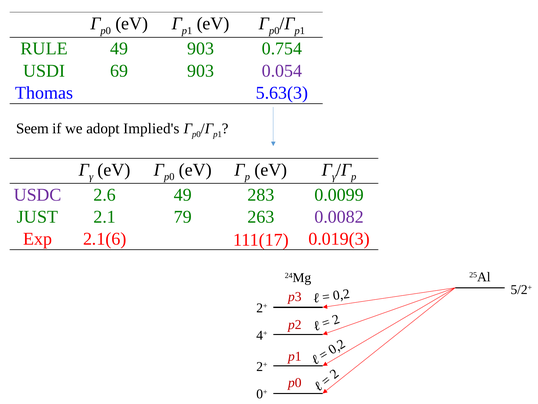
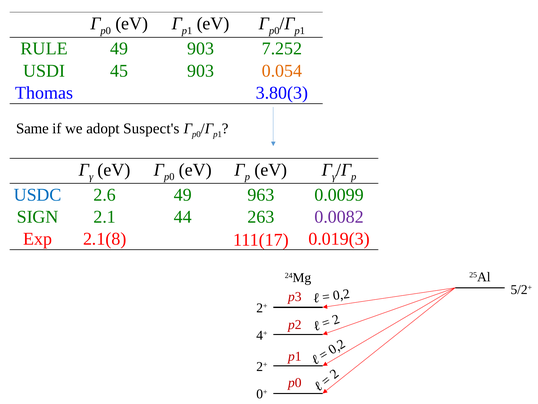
0.754: 0.754 -> 7.252 (282, 49)
69: 69 -> 45 (119, 71)
0.054 colour: purple -> orange (282, 71)
5.63(3: 5.63(3 -> 3.80(3 (282, 93)
Seem: Seem -> Same (32, 128)
Implied's: Implied's -> Suspect's (151, 128)
USDC colour: purple -> blue (38, 195)
283: 283 -> 963 (261, 195)
JUST: JUST -> SIGN (38, 217)
79: 79 -> 44 (183, 217)
2.1(6: 2.1(6 -> 2.1(8 (105, 239)
